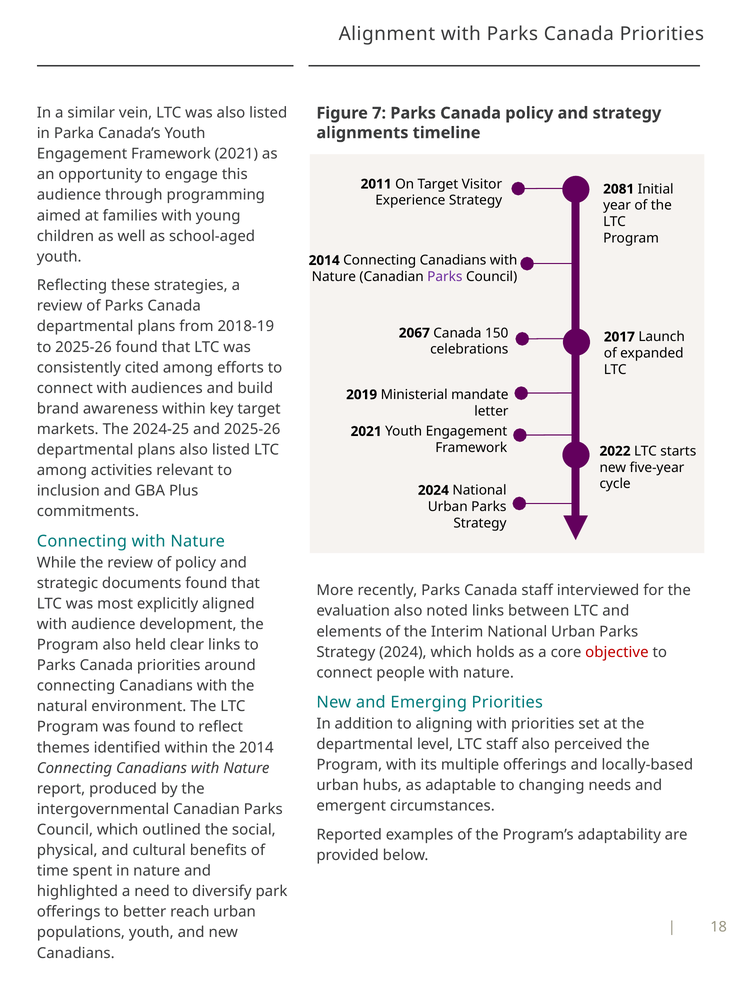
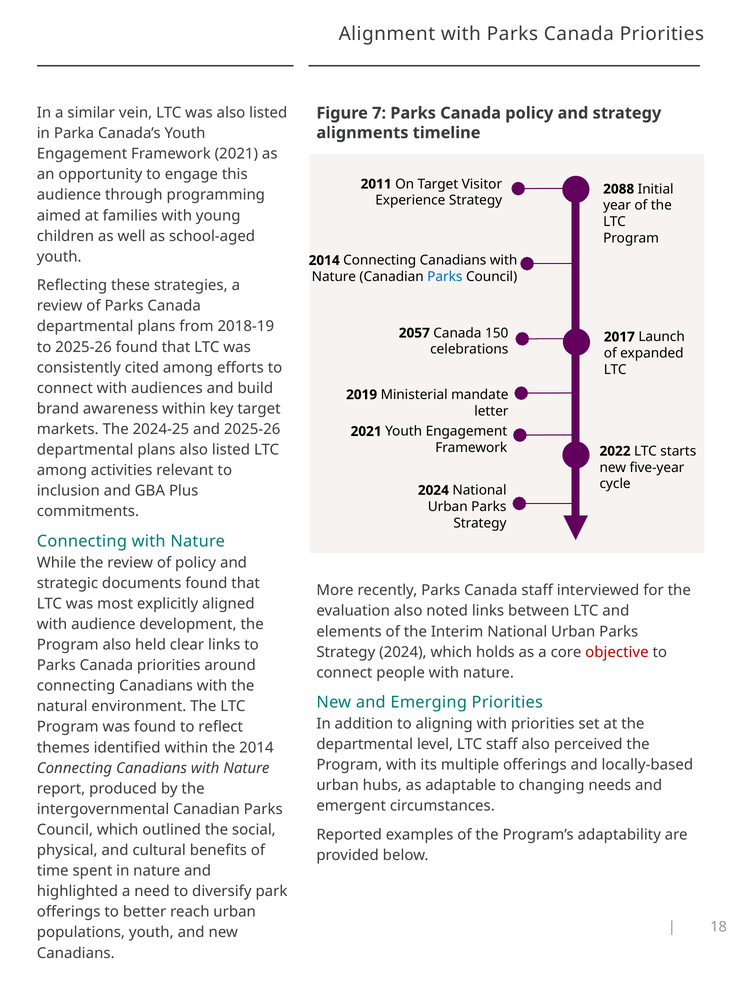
2081: 2081 -> 2088 (619, 189)
Parks colour: purple -> blue (445, 277)
2067: 2067 -> 2057 (414, 333)
